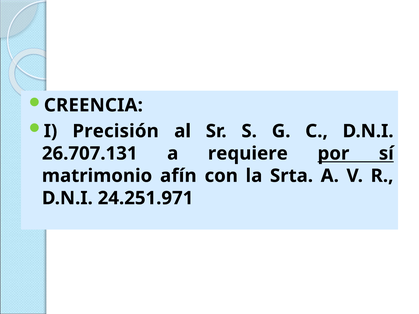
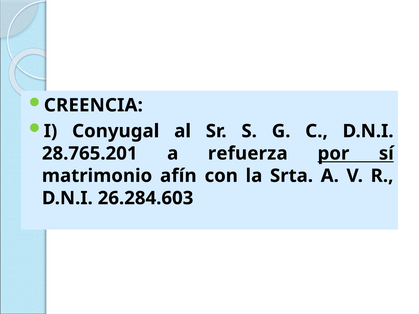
Precisión: Precisión -> Conyugal (116, 131)
26.707.131: 26.707.131 -> 28.765.201 (90, 154)
requiere: requiere -> refuerza (248, 154)
24.251.971: 24.251.971 -> 26.284.603 (146, 198)
